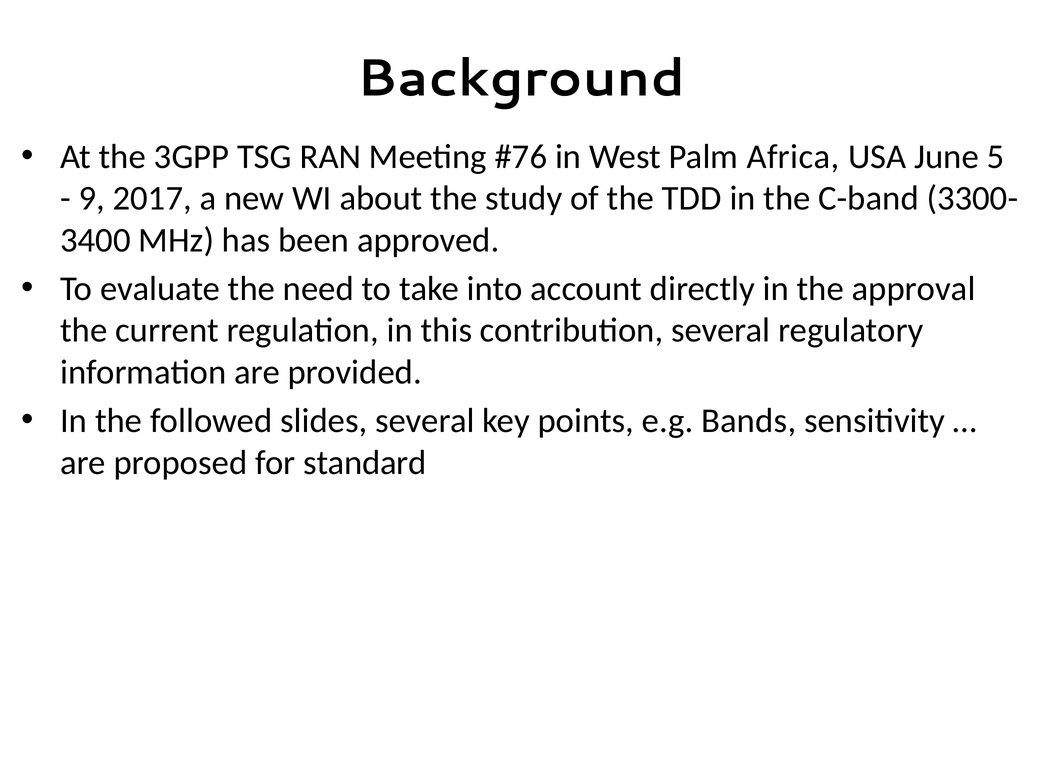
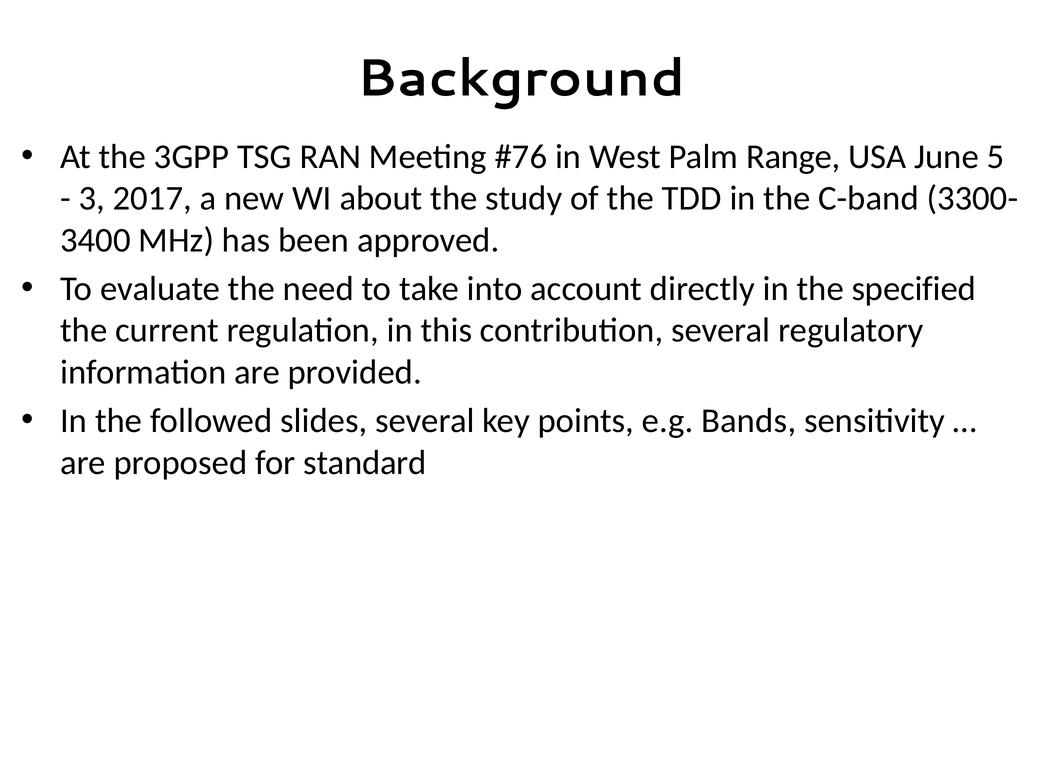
Africa: Africa -> Range (793, 157)
9: 9 -> 3 (92, 198)
approval: approval -> specified (914, 289)
